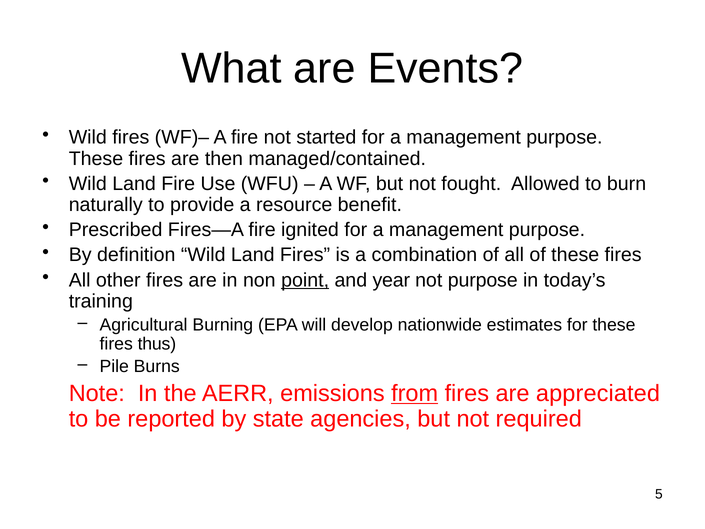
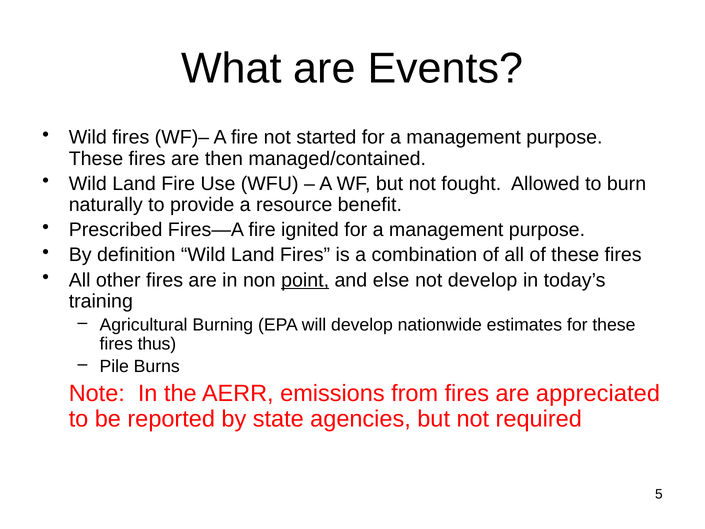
year: year -> else (391, 280)
not purpose: purpose -> develop (483, 280)
from underline: present -> none (415, 393)
